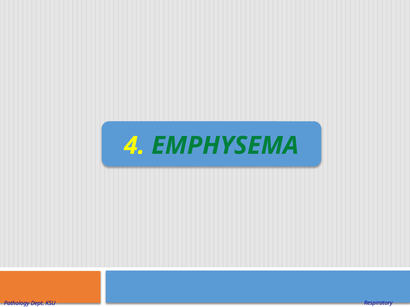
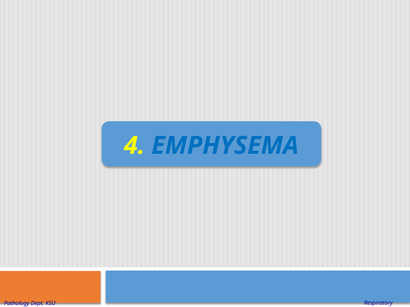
EMPHYSEMA colour: green -> blue (225, 146)
